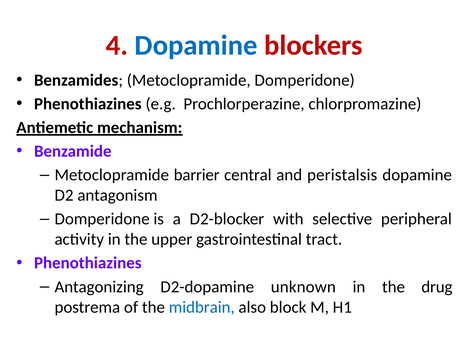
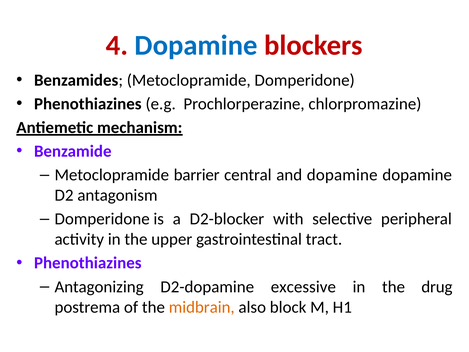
and peristalsis: peristalsis -> dopamine (342, 175)
unknown: unknown -> excessive (303, 287)
midbrain colour: blue -> orange (202, 307)
